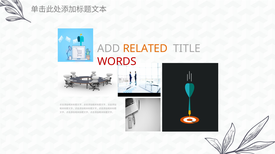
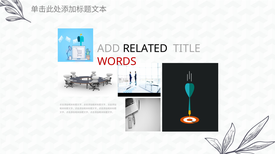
RELATED colour: orange -> black (145, 49)
